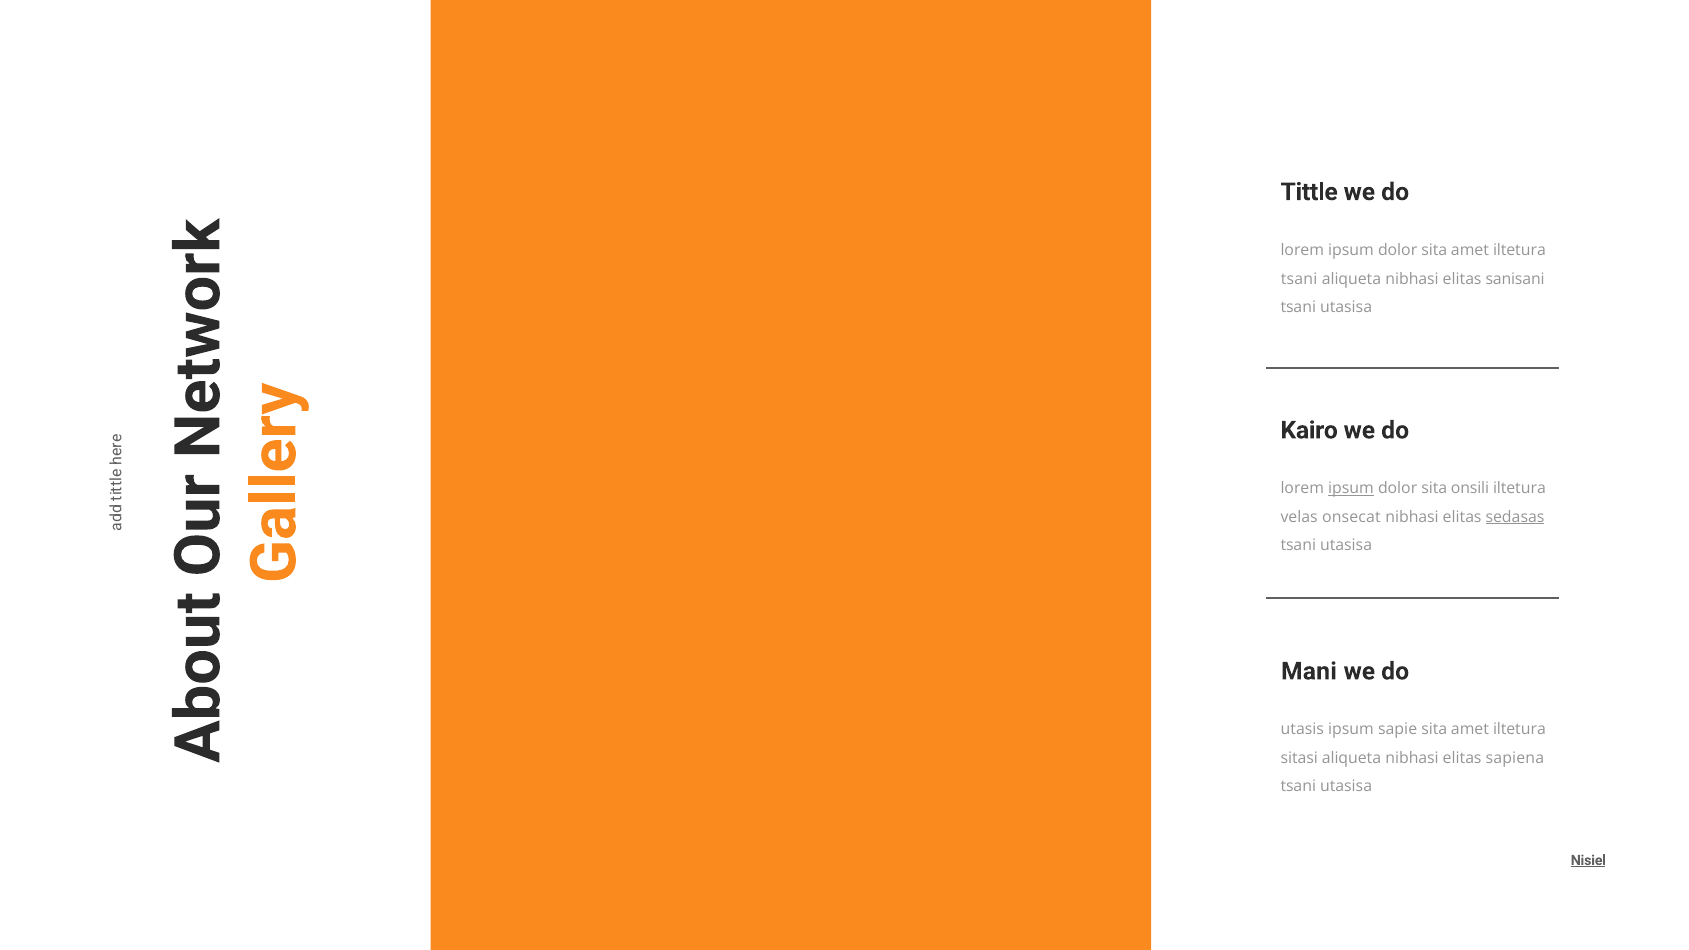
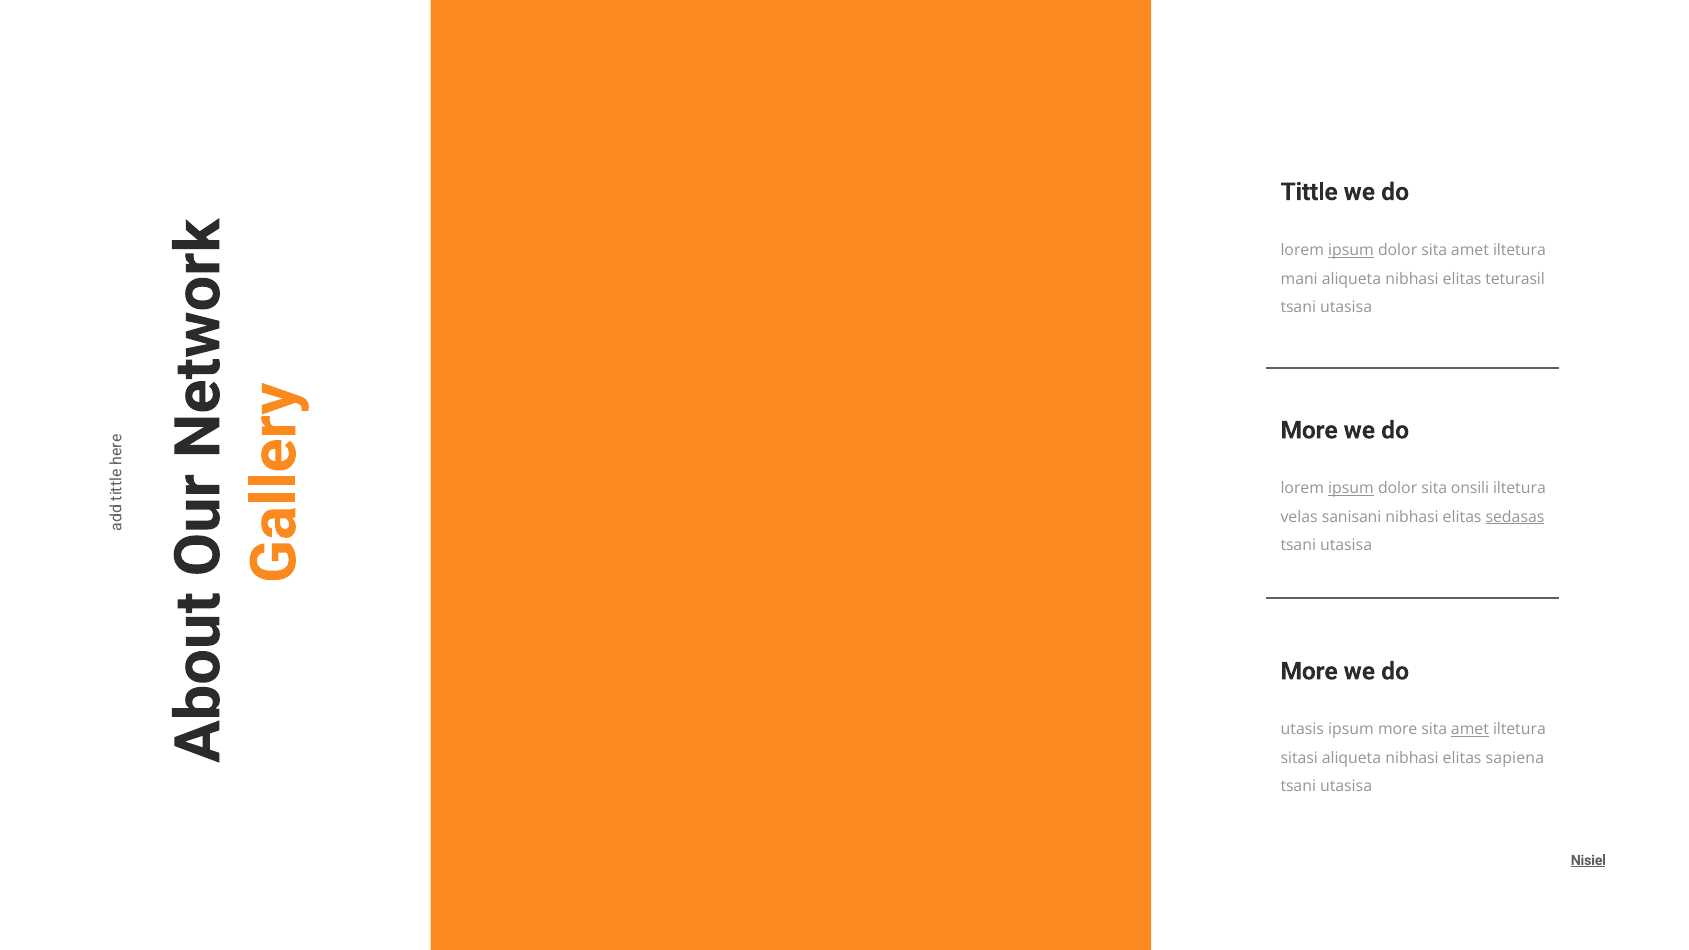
ipsum underline: none -> present (1351, 250)
tsani: tsani -> mani (1299, 279)
sanisani: sanisani -> teturasil (1515, 279)
Kairo: Kairo -> More (1309, 430)
onsecat: onsecat -> sanisani (1352, 517)
Mani: Mani -> More (1309, 671)
ipsum sapie: sapie -> more (1398, 730)
amet underline: none -> present (1470, 730)
